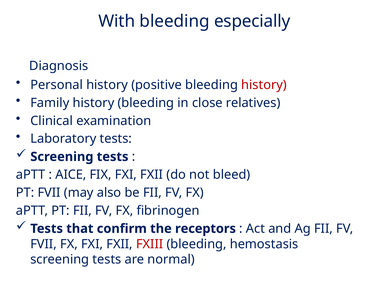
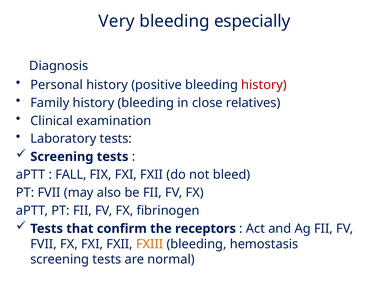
With: With -> Very (117, 21)
AICE: AICE -> FALL (71, 175)
FXIII colour: red -> orange (150, 244)
